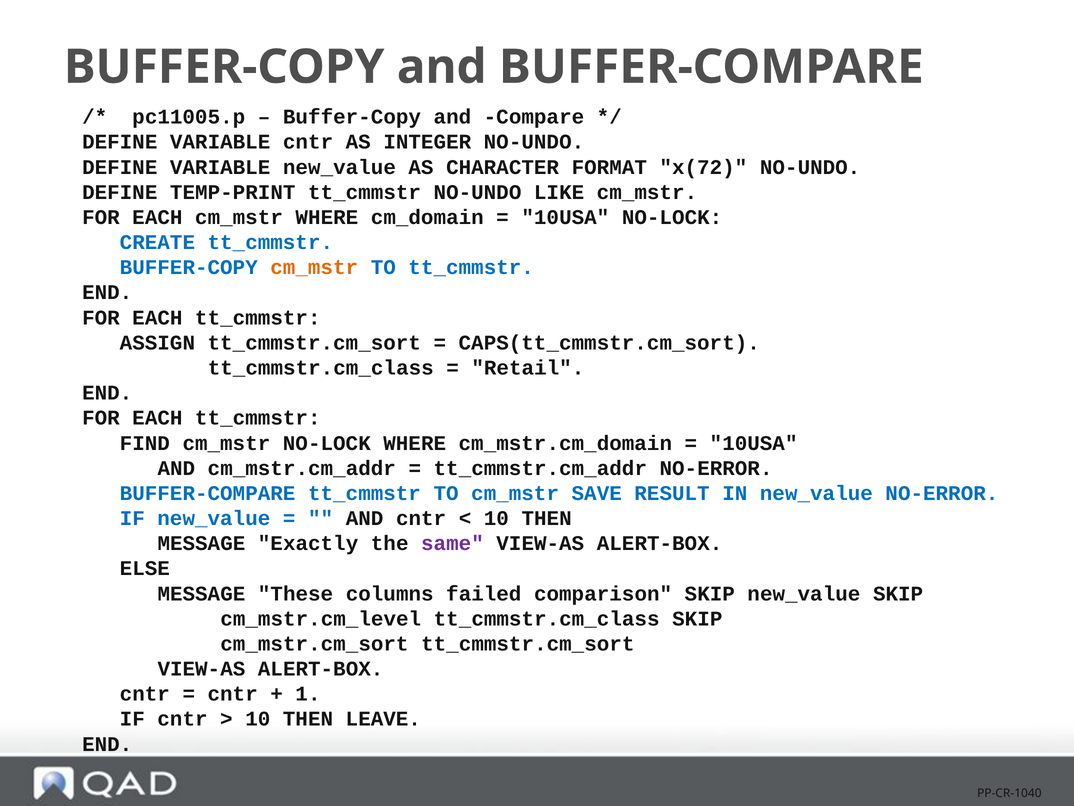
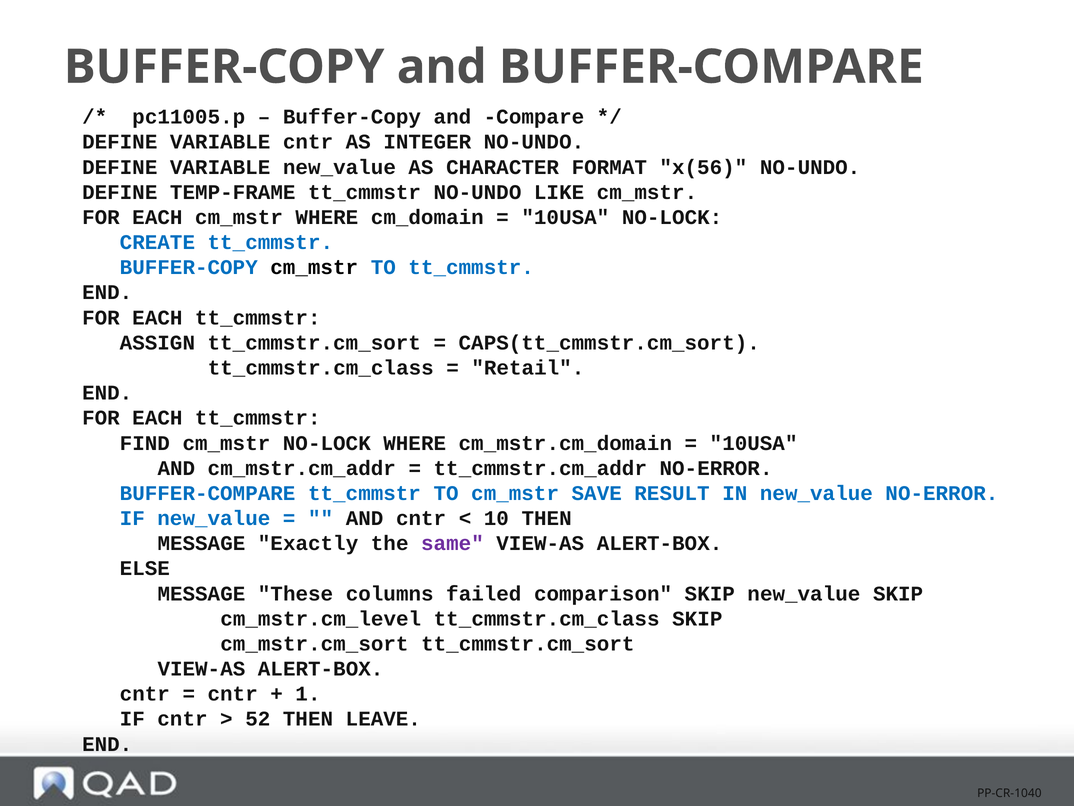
x(72: x(72 -> x(56 (703, 167)
TEMP-PRINT: TEMP-PRINT -> TEMP-FRAME (233, 192)
cm_mstr colour: orange -> black (314, 267)
10: 10 -> 52 (258, 719)
